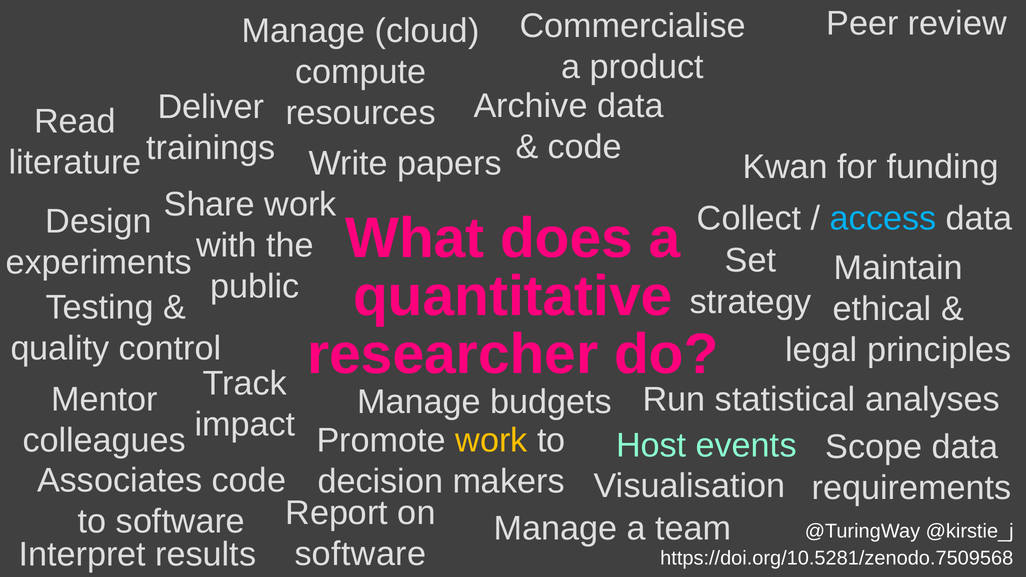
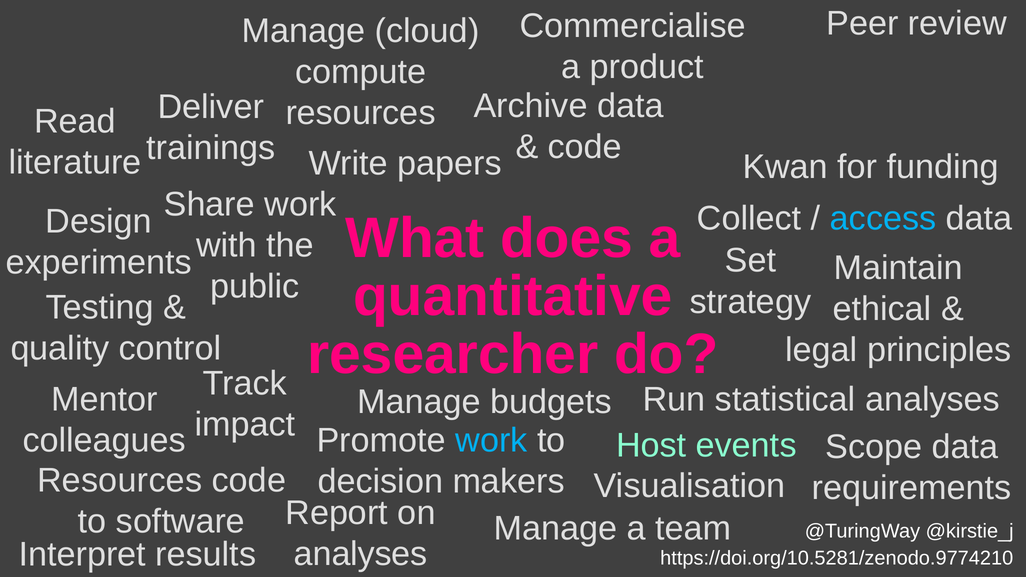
work colour: yellow -> light blue (491, 441)
Associates: Associates -> Resources (120, 481)
software: software -> analyses (361, 554)
https://doi.org/10.5281/zenodo.7509568: https://doi.org/10.5281/zenodo.7509568 -> https://doi.org/10.5281/zenodo.9774210 (837, 558)
